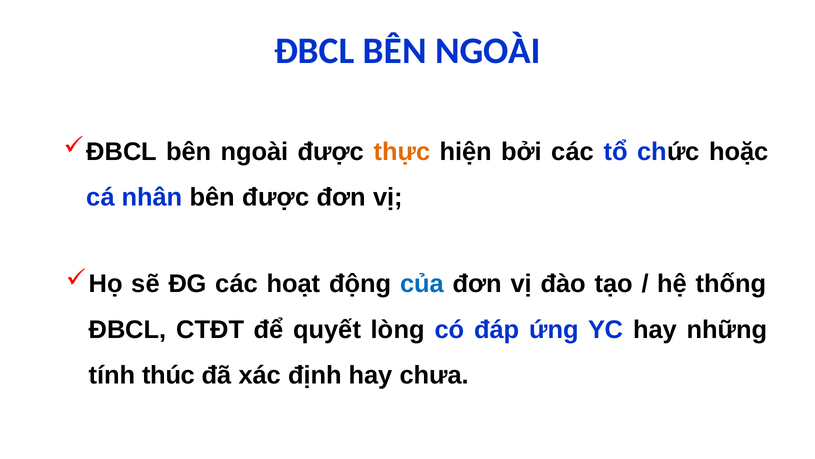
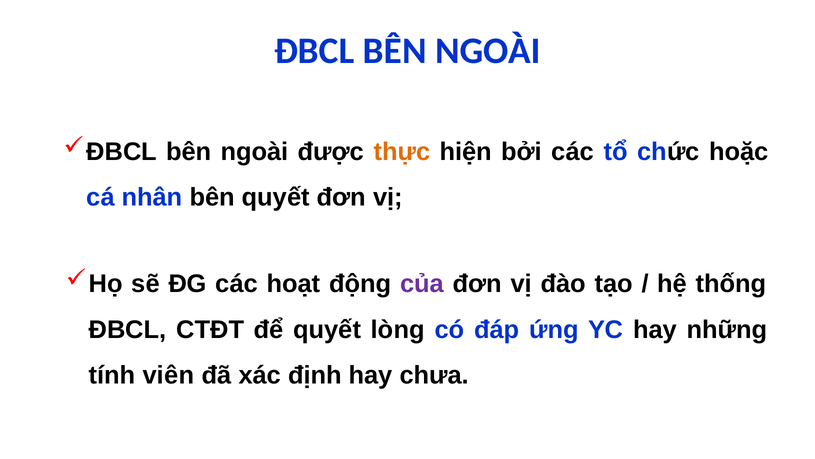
bên được: được -> quyết (276, 197)
của colour: blue -> purple (422, 283)
thúc: thúc -> viên (168, 375)
